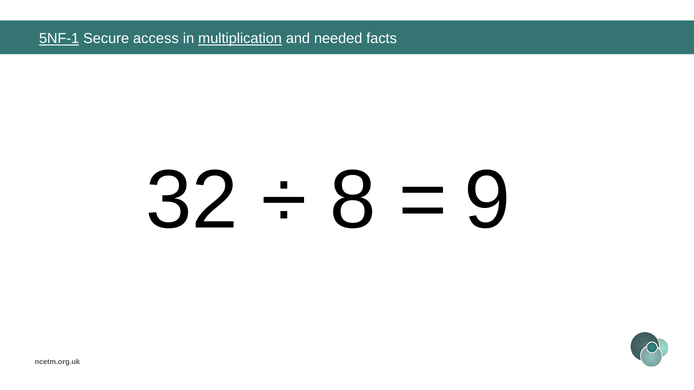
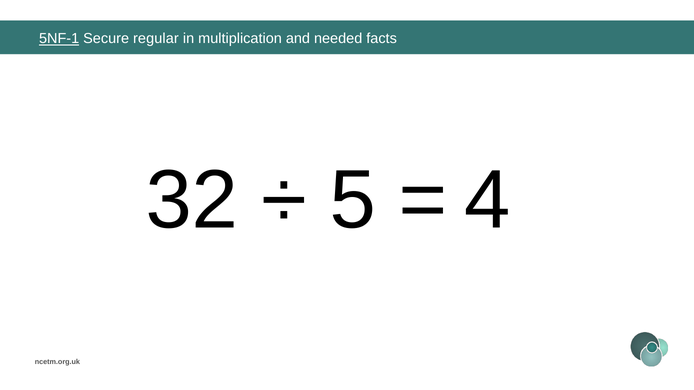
access: access -> regular (156, 39)
multiplication underline: present -> none (240, 39)
8: 8 -> 5 (353, 200)
9: 9 -> 4 (487, 200)
